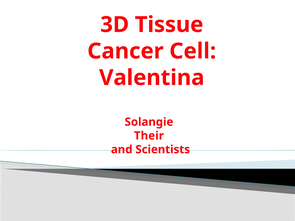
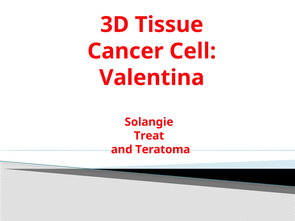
Their: Their -> Treat (149, 136)
Scientists: Scientists -> Teratoma (163, 150)
